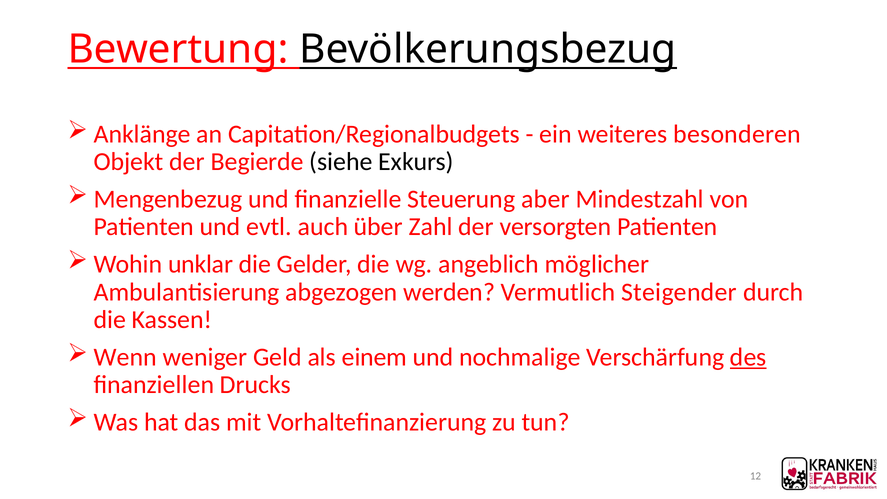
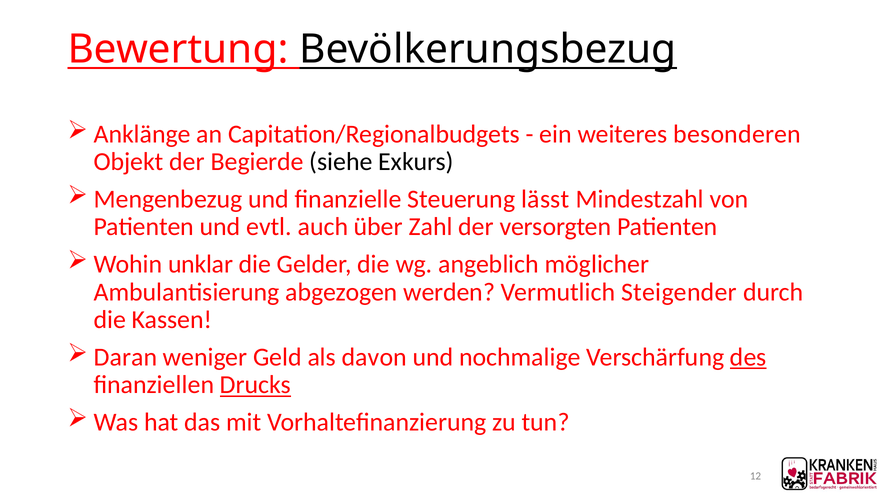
aber: aber -> lässt (545, 199)
Wenn: Wenn -> Daran (125, 357)
einem: einem -> davon (374, 357)
Drucks underline: none -> present (255, 385)
